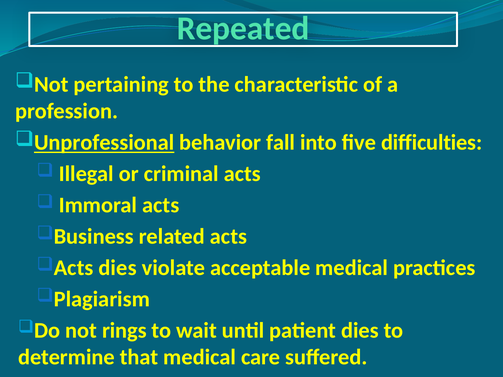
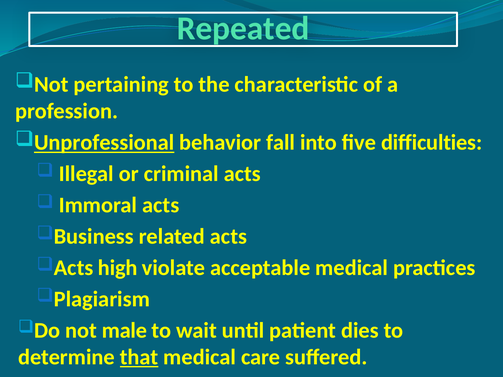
dies: dies -> high (118, 268)
rings: rings -> male (124, 331)
that underline: none -> present (139, 357)
